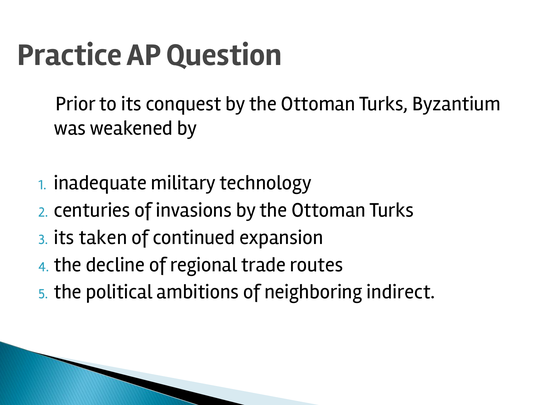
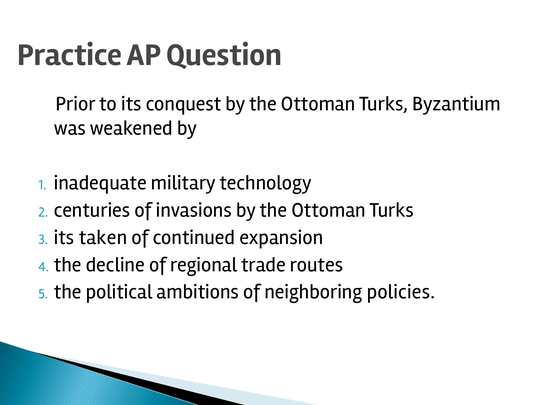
indirect: indirect -> policies (401, 292)
